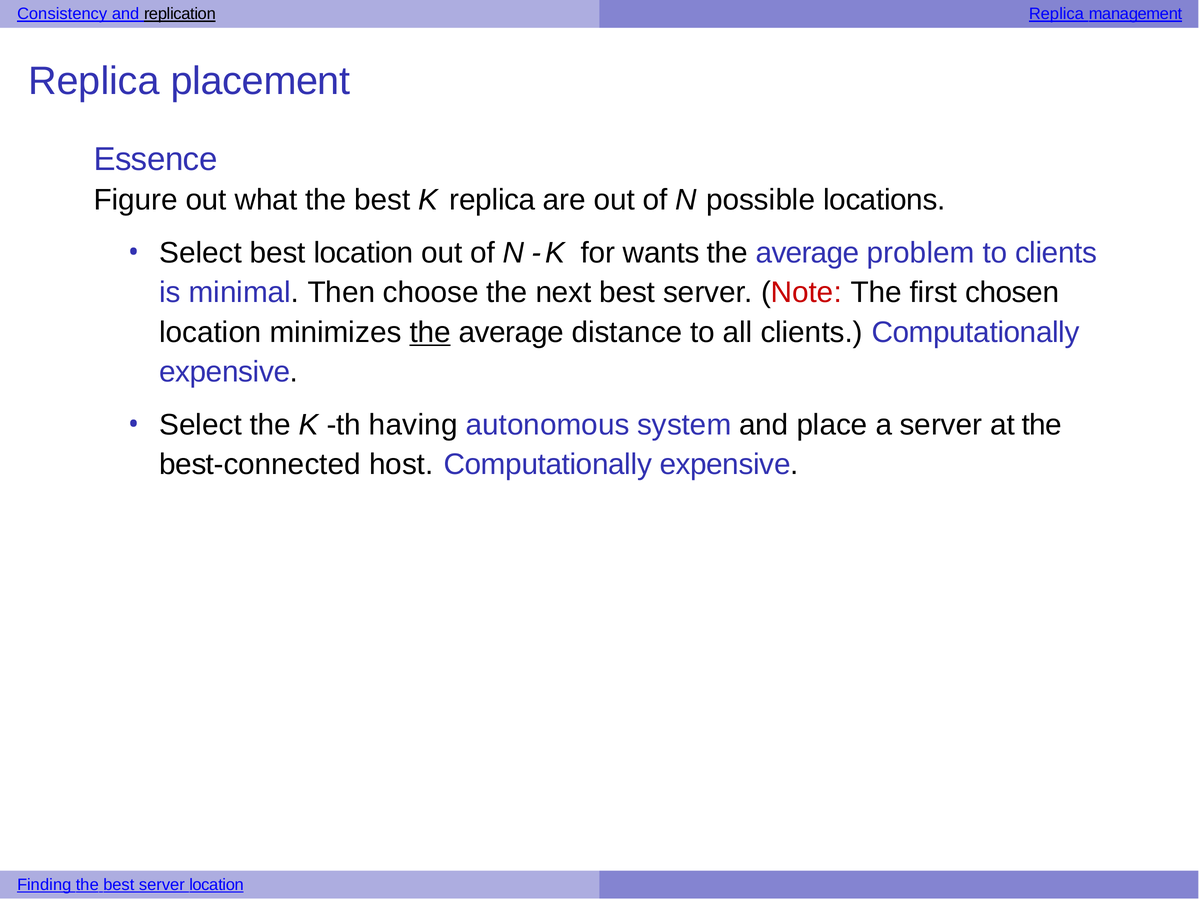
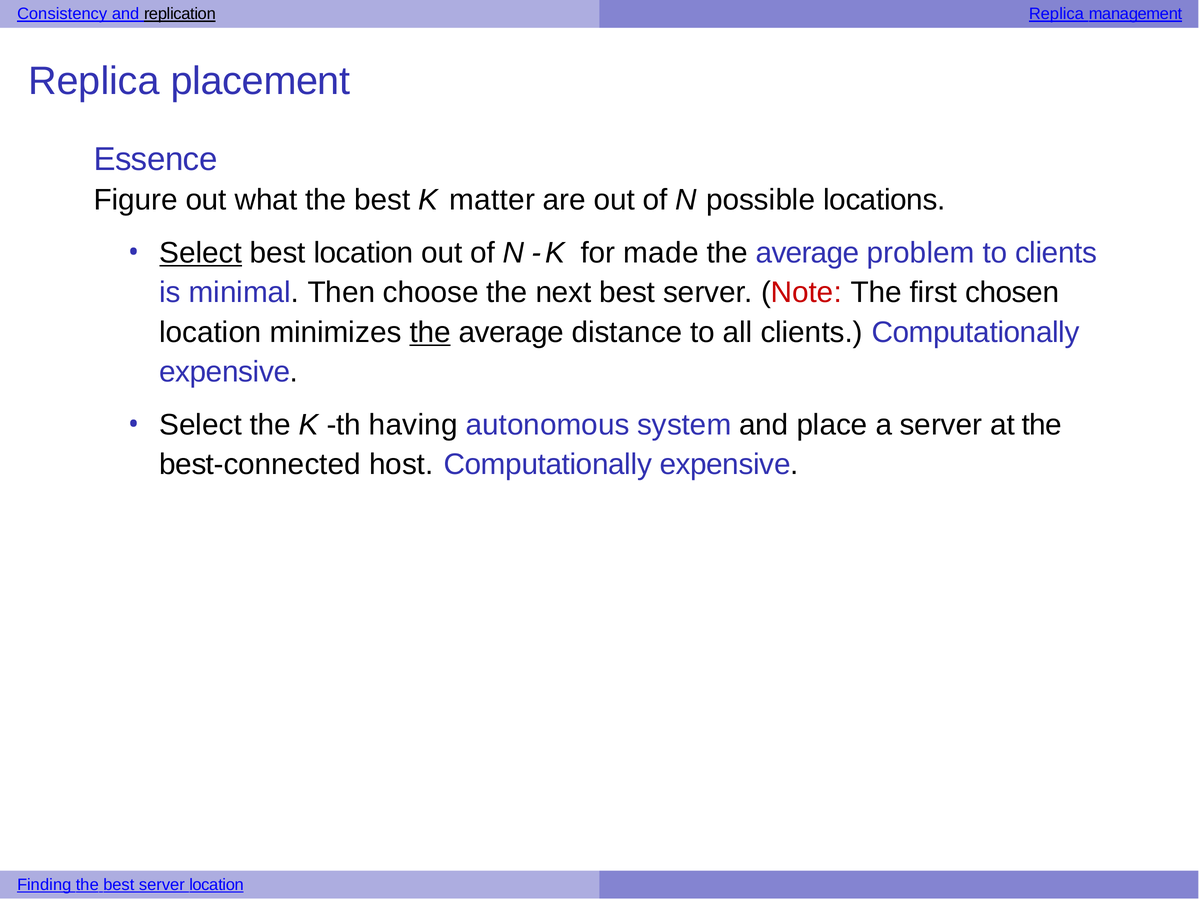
K replica: replica -> matter (492, 200)
Select underline: none -> present (201, 253)
wants: wants -> made (661, 253)
